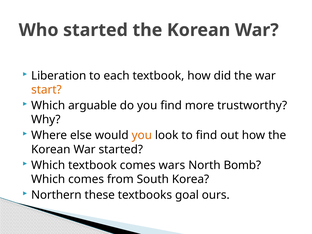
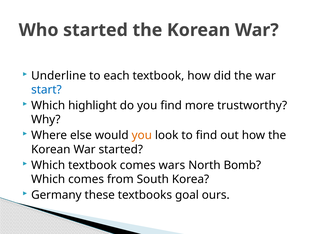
Liberation: Liberation -> Underline (59, 76)
start colour: orange -> blue (46, 90)
arguable: arguable -> highlight (92, 106)
Northern: Northern -> Germany (56, 195)
